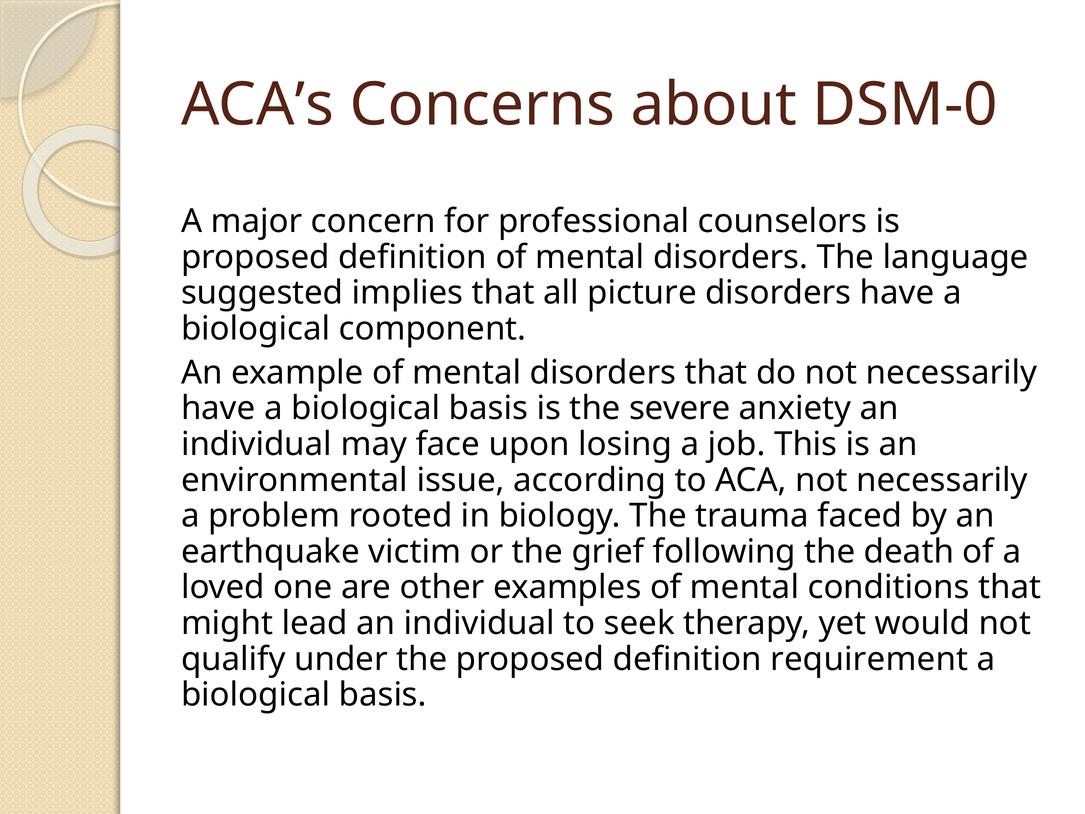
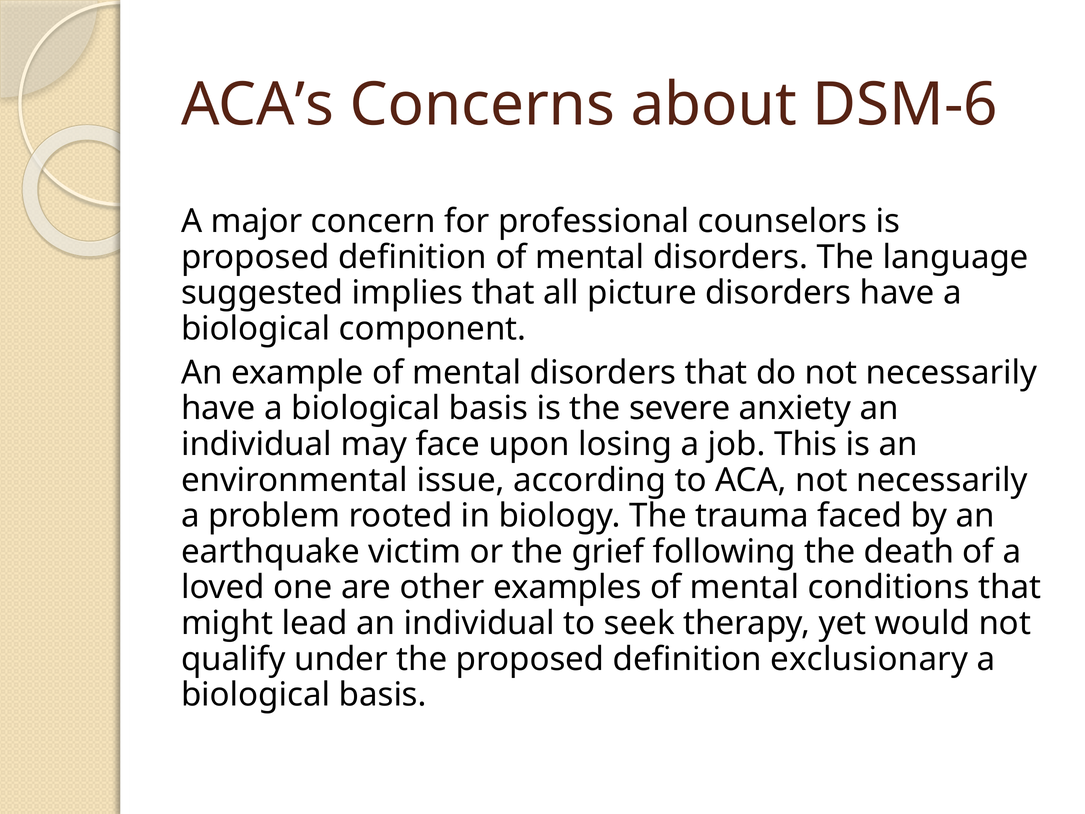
DSM-0: DSM-0 -> DSM-6 (905, 105)
requirement: requirement -> exclusionary (869, 659)
